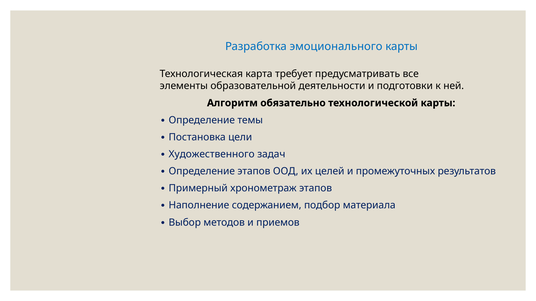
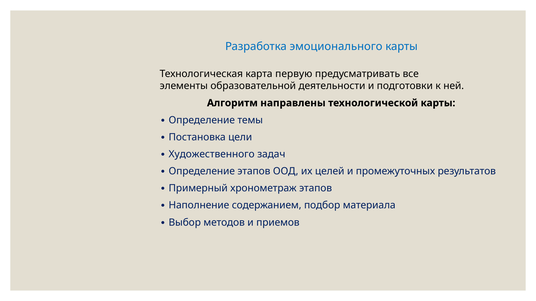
требует: требует -> первую (294, 74)
обязательно: обязательно -> направлены (293, 103)
